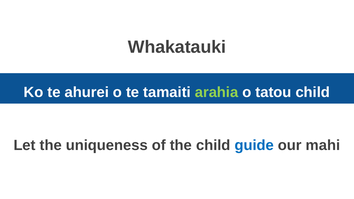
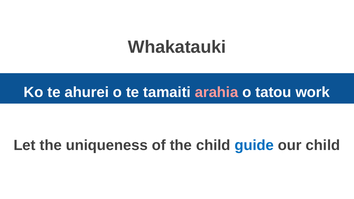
arahia colour: light green -> pink (217, 92)
tatou child: child -> work (313, 92)
our mahi: mahi -> child (323, 145)
